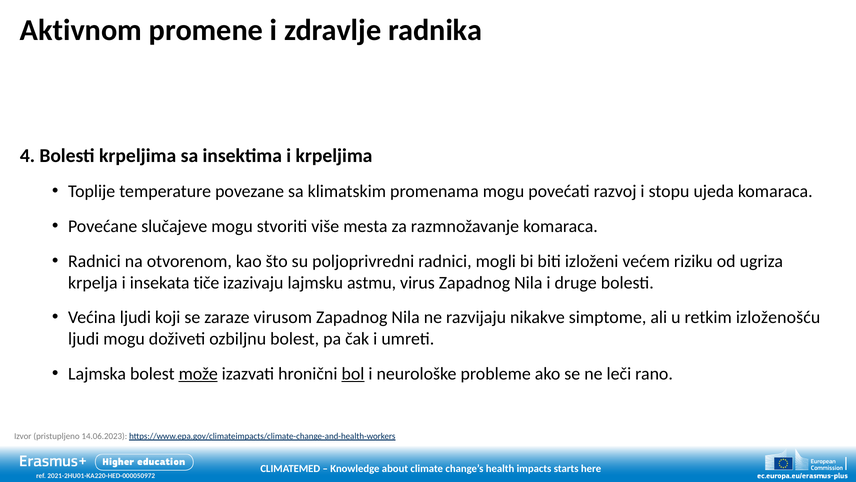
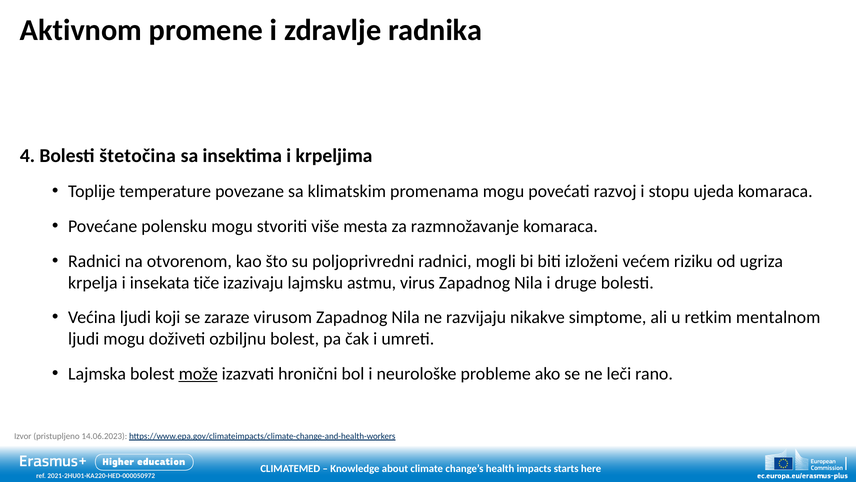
Bolesti krpeljima: krpeljima -> štetočina (138, 156)
slučajeve: slučajeve -> polensku (174, 226)
izloženošću: izloženošću -> mentalnom (778, 317)
bol underline: present -> none (353, 373)
